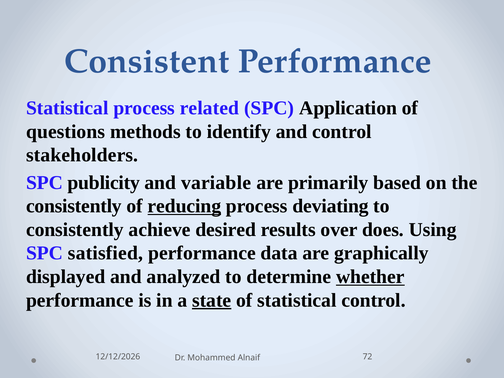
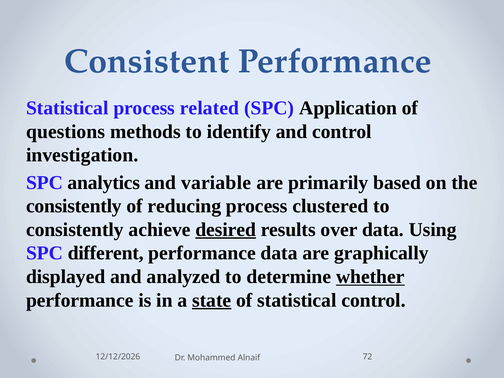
stakeholders: stakeholders -> investigation (82, 155)
publicity: publicity -> analytics (104, 183)
reducing underline: present -> none (184, 206)
deviating: deviating -> clustered (330, 206)
desired underline: none -> present (226, 230)
over does: does -> data (383, 230)
satisfied: satisfied -> different (106, 253)
